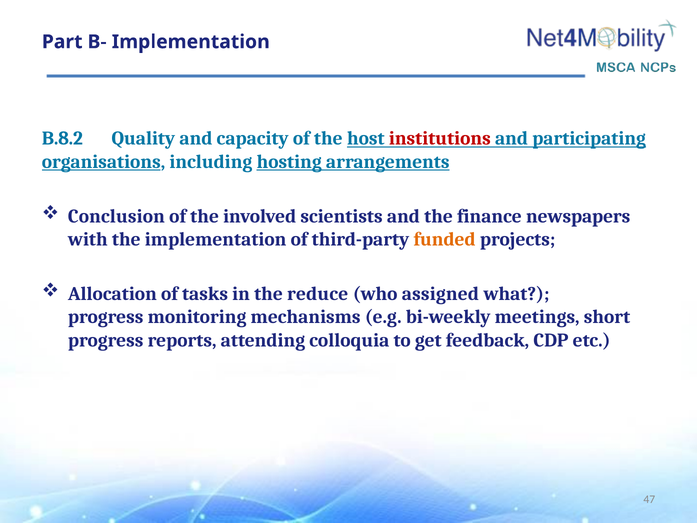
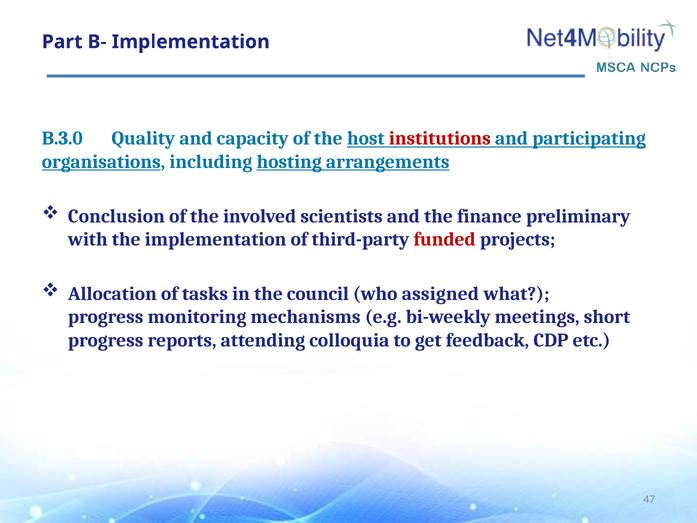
B.8.2: B.8.2 -> B.3.0 (62, 138)
newspapers: newspapers -> preliminary (578, 216)
funded colour: orange -> red (445, 239)
reduce: reduce -> council (318, 294)
